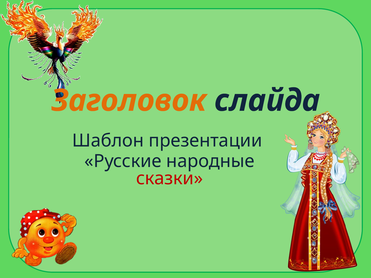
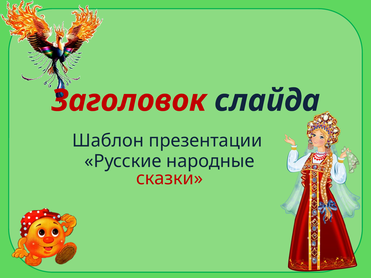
Заголовок colour: orange -> red (129, 101)
